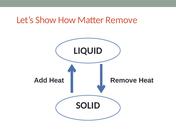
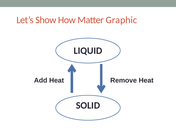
Matter Remove: Remove -> Graphic (121, 20)
